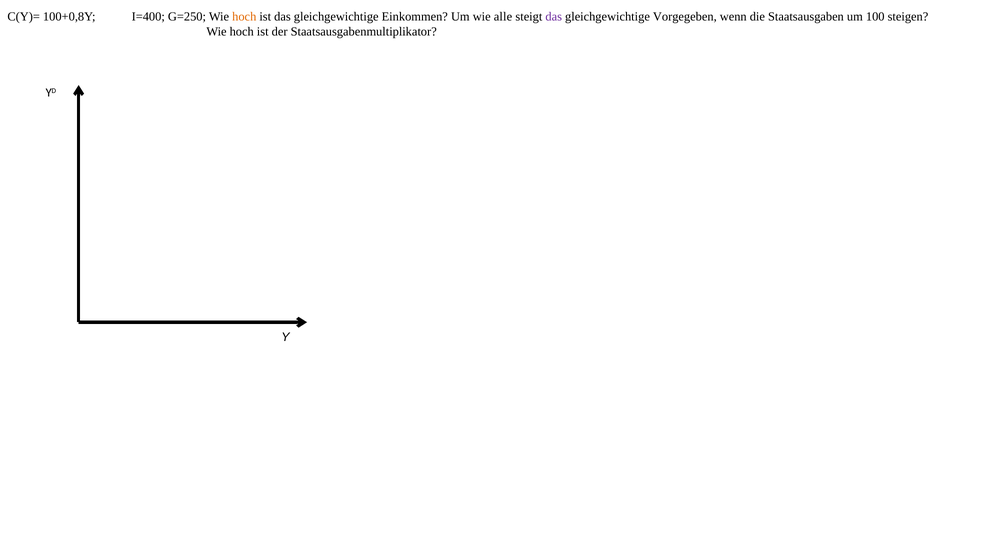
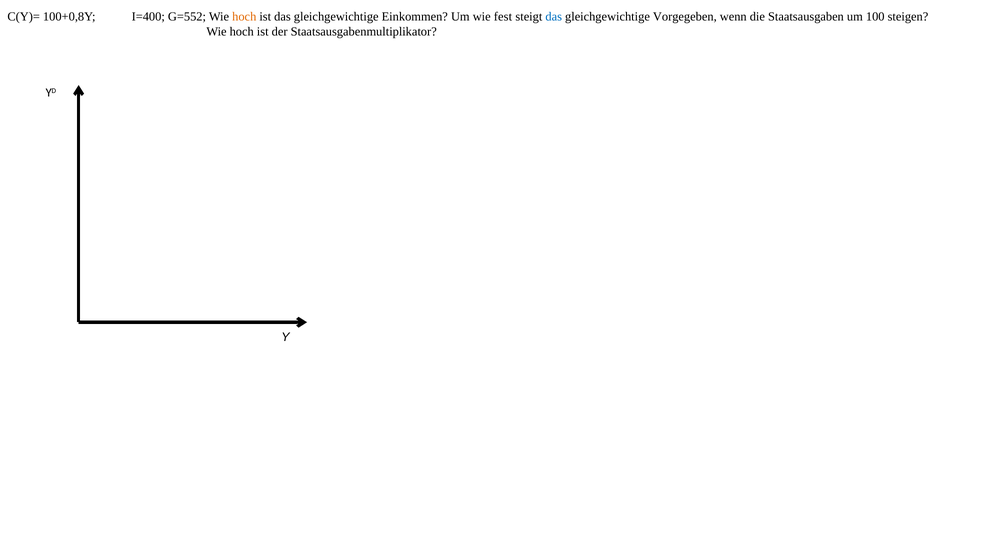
G=250: G=250 -> G=552 (187, 17)
alle: alle -> fest (503, 17)
das colour: purple -> blue (554, 17)
